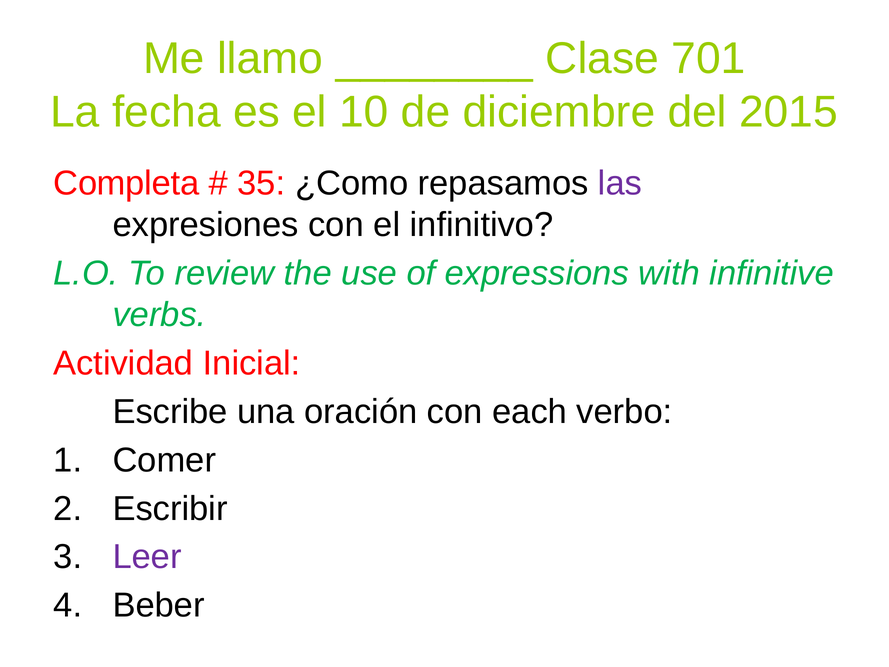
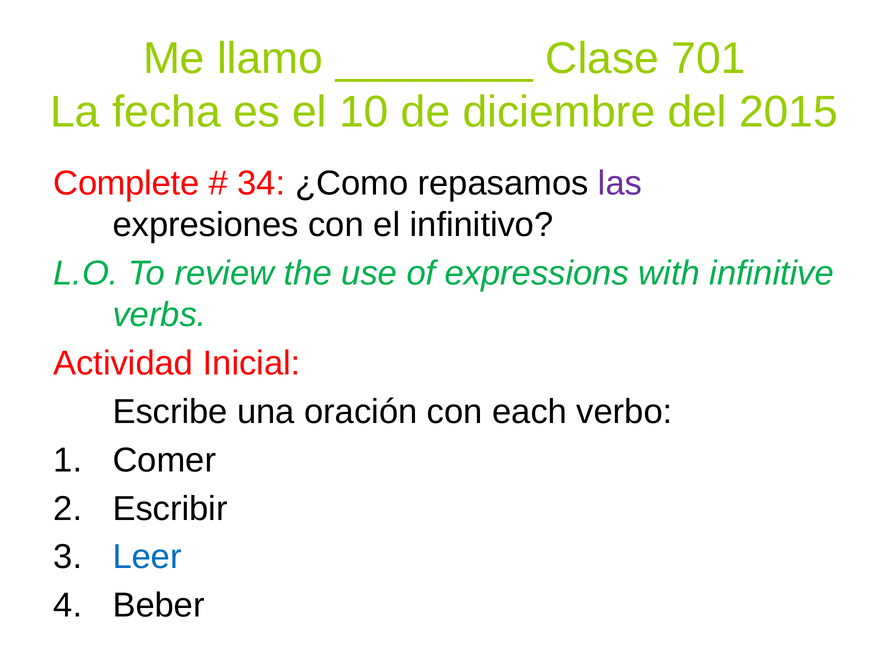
Completa: Completa -> Complete (126, 183)
35: 35 -> 34 (261, 183)
Leer colour: purple -> blue (147, 557)
